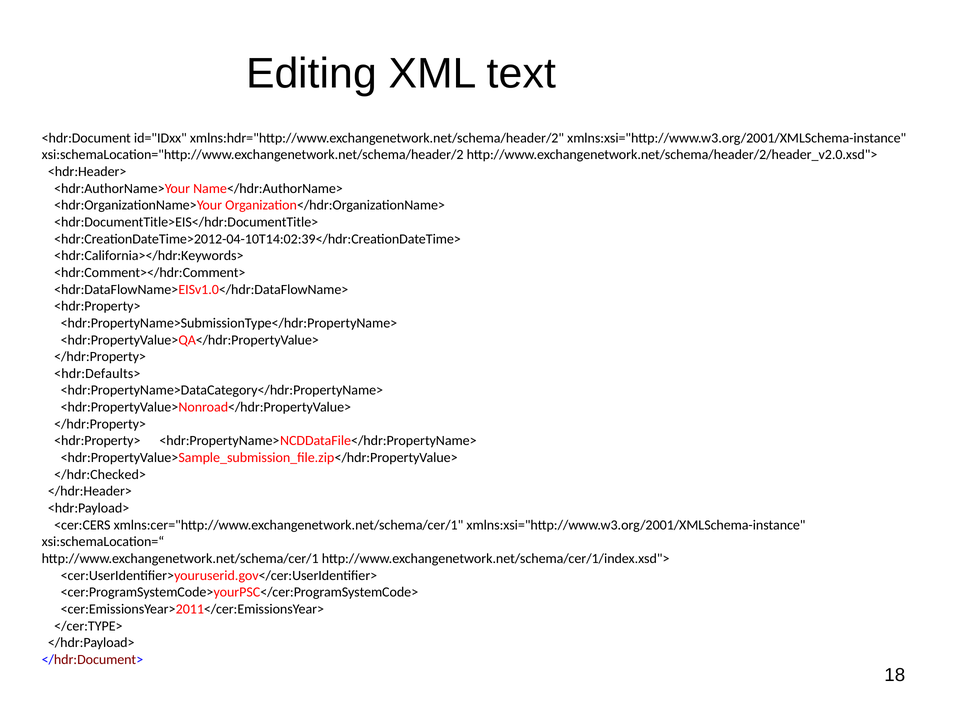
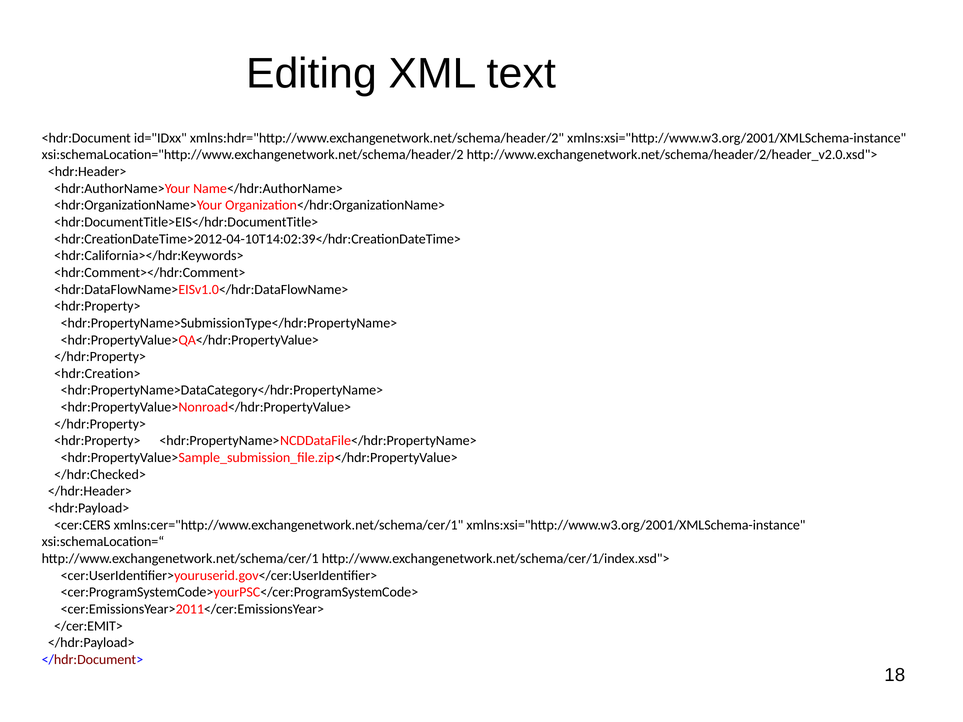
<hdr:Defaults>: <hdr:Defaults> -> <hdr:Creation> (97, 374)
</cer:TYPE>: </cer:TYPE> -> </cer:EMIT> (88, 626)
